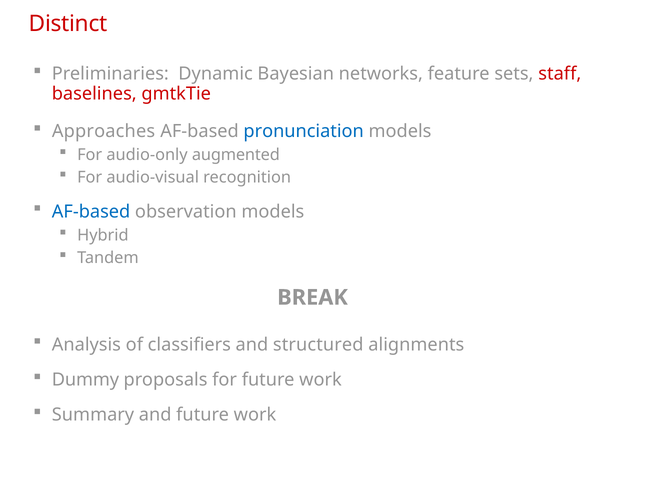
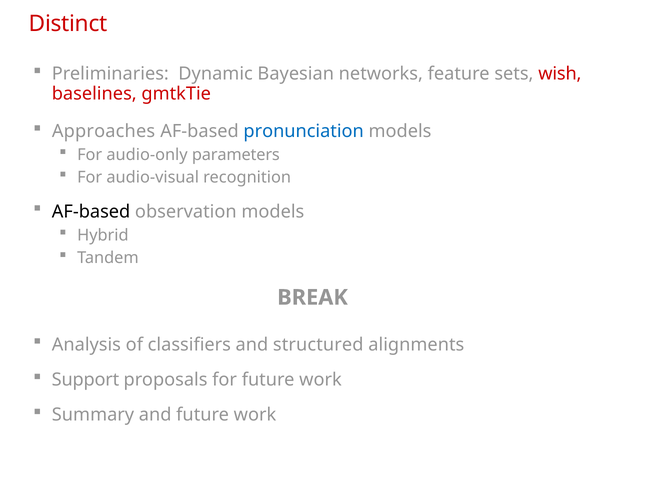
staff: staff -> wish (560, 74)
augmented: augmented -> parameters (236, 155)
AF-based colour: blue -> black (91, 211)
Dummy: Dummy -> Support (85, 379)
